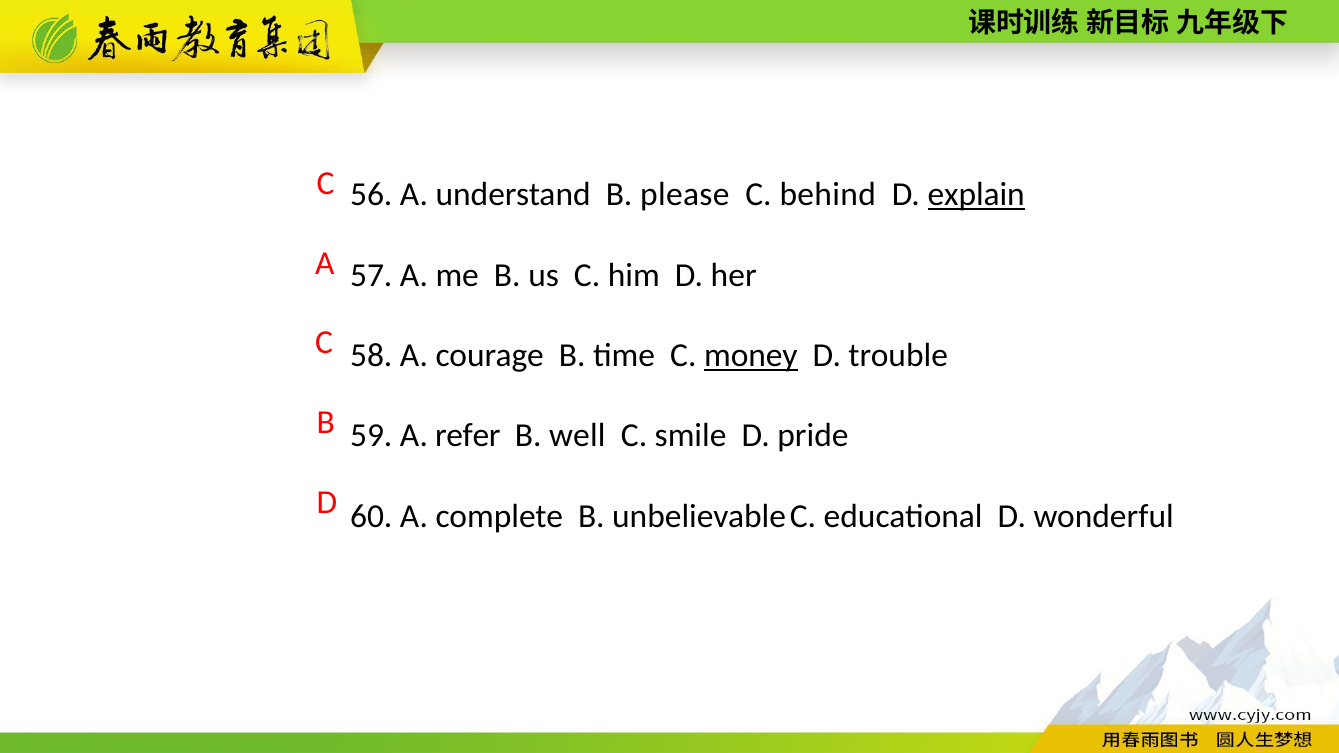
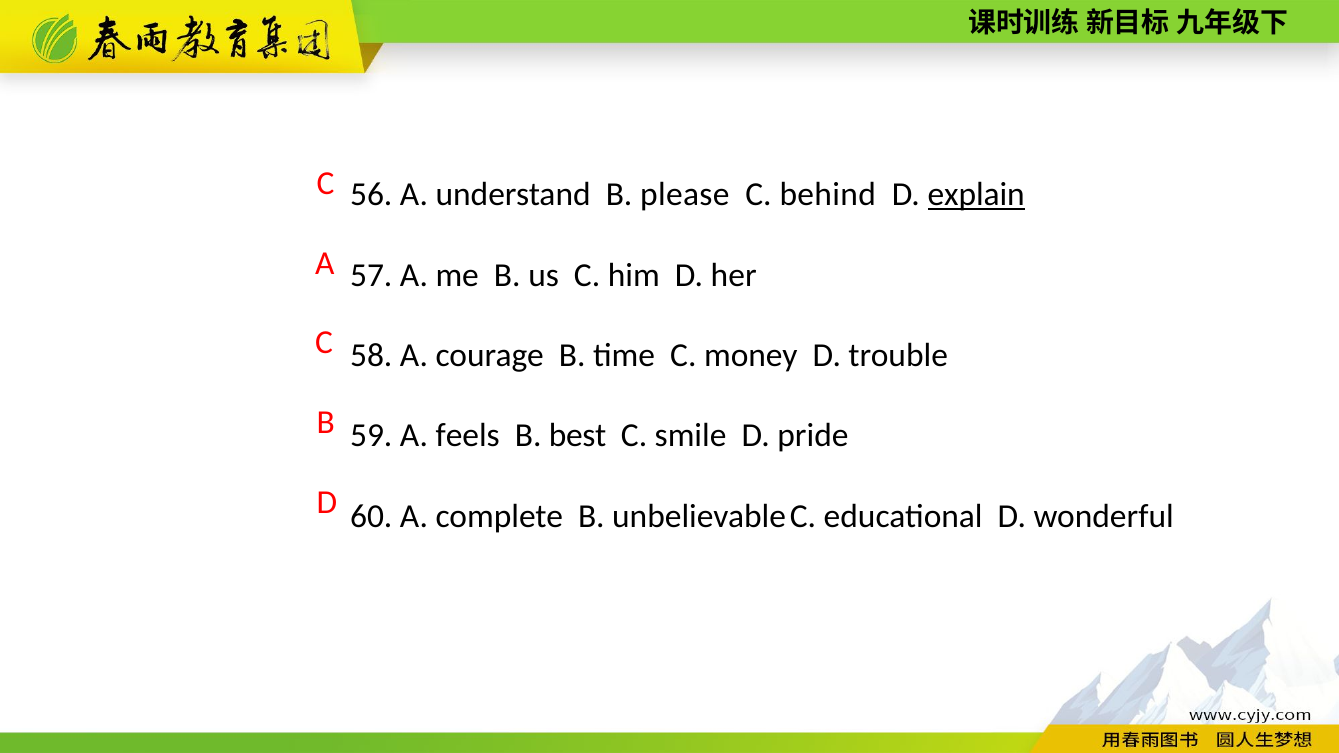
money underline: present -> none (751, 356)
refer: refer -> feels (468, 436)
well: well -> best (578, 436)
